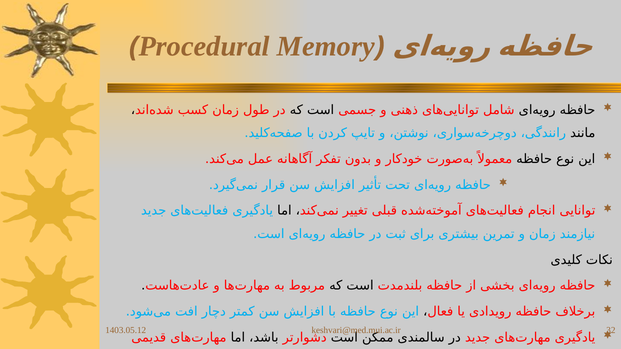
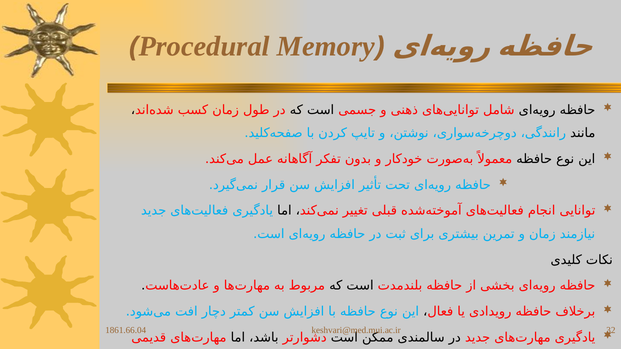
1403.05.12: 1403.05.12 -> 1861.66.04 (126, 331)
